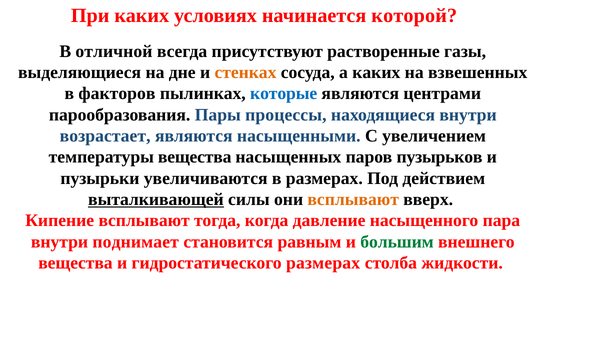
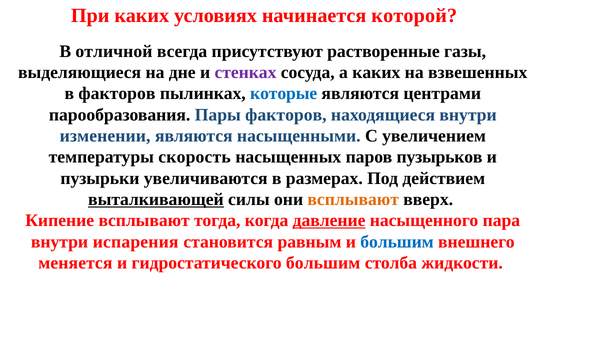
стенках colour: orange -> purple (246, 72)
Пары процессы: процессы -> факторов (286, 115)
возрастает: возрастает -> изменении (105, 136)
температуры вещества: вещества -> скорость (195, 157)
давление underline: none -> present (329, 220)
поднимает: поднимает -> испарения (136, 242)
большим colour: green -> blue (397, 242)
вещества: вещества -> меняется (75, 263)
гидростатического размерах: размерах -> большим (323, 263)
